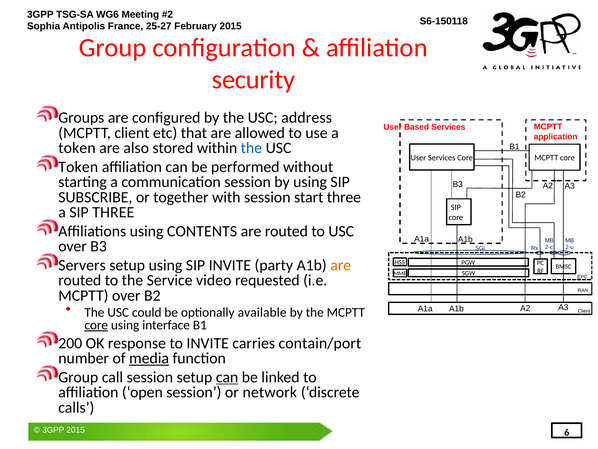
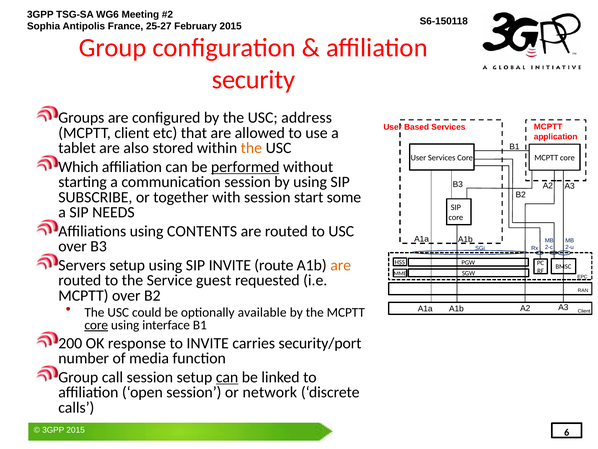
token: token -> tablet (77, 148)
the colour: blue -> orange (251, 148)
Token: Token -> Which (78, 167)
performed underline: none -> present (245, 167)
start three: three -> some (344, 197)
SIP THREE: THREE -> NEEDS (113, 212)
party: party -> route (274, 265)
video: video -> guest (214, 280)
contain/port: contain/port -> security/port (320, 343)
media underline: present -> none (149, 358)
